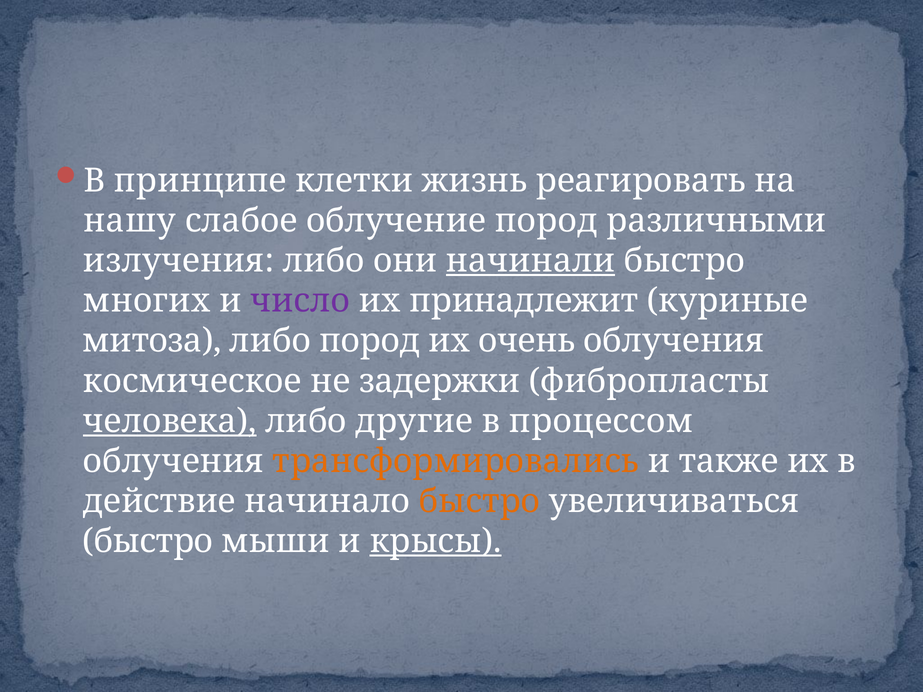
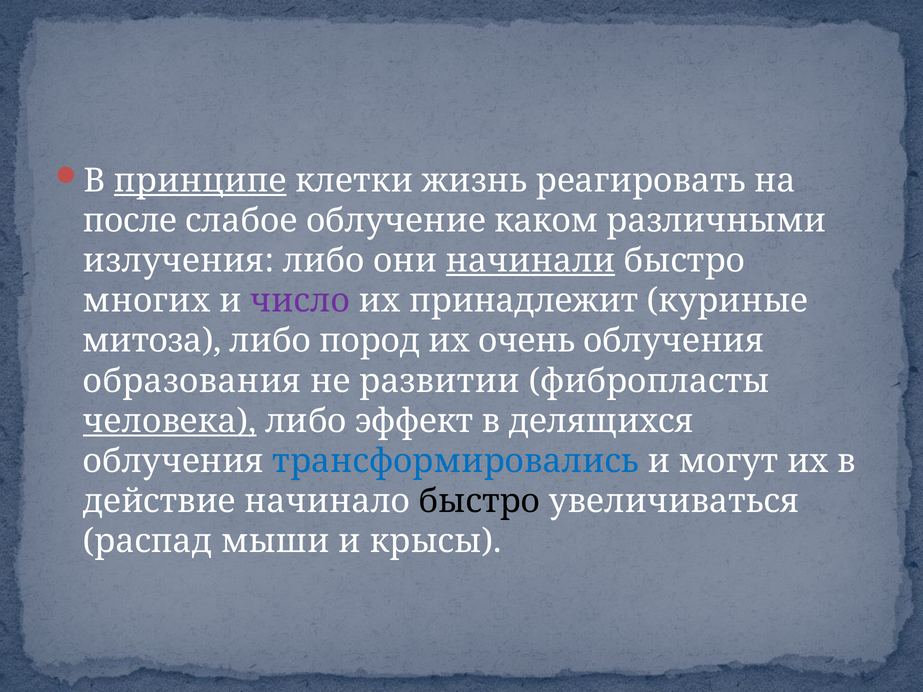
принципе underline: none -> present (200, 181)
нашу: нашу -> после (130, 221)
облучение пород: пород -> каком (546, 221)
космическое: космическое -> образования (192, 381)
задержки: задержки -> развитии (440, 381)
другие: другие -> эффект (414, 421)
процессом: процессом -> делящихся (601, 421)
трансформировались colour: orange -> blue (456, 461)
также: также -> могут (728, 461)
быстро colour: orange -> black (480, 501)
быстро: быстро -> распад (148, 541)
крысы underline: present -> none (436, 541)
